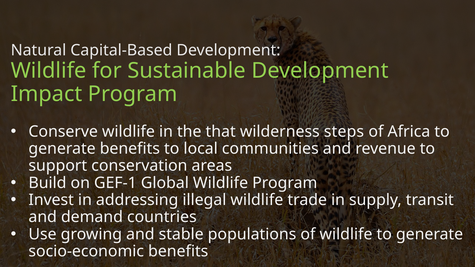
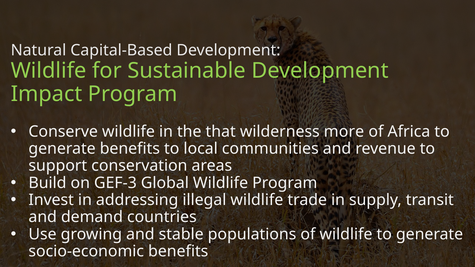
steps: steps -> more (344, 132)
GEF-1: GEF-1 -> GEF-3 (115, 183)
